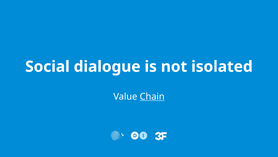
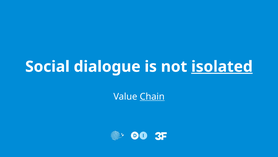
isolated underline: none -> present (222, 66)
